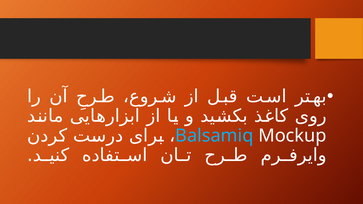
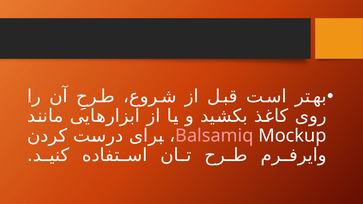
Balsamiq colour: light blue -> pink (214, 136)
